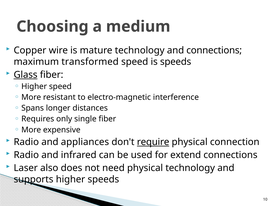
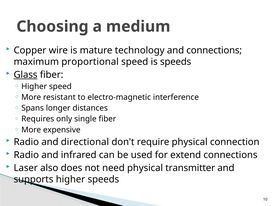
transformed: transformed -> proportional (90, 62)
appliances: appliances -> directional (85, 142)
require underline: present -> none (153, 142)
physical technology: technology -> transmitter (190, 167)
